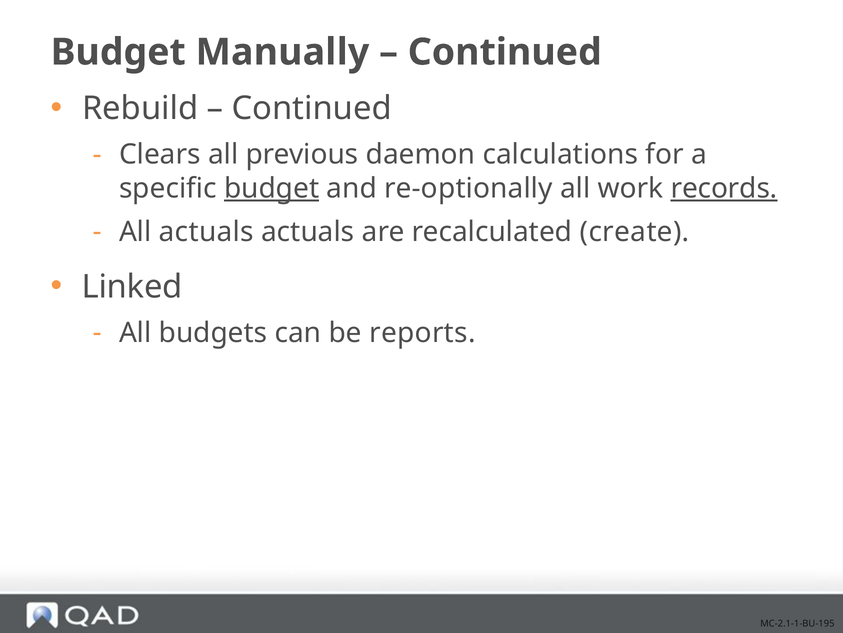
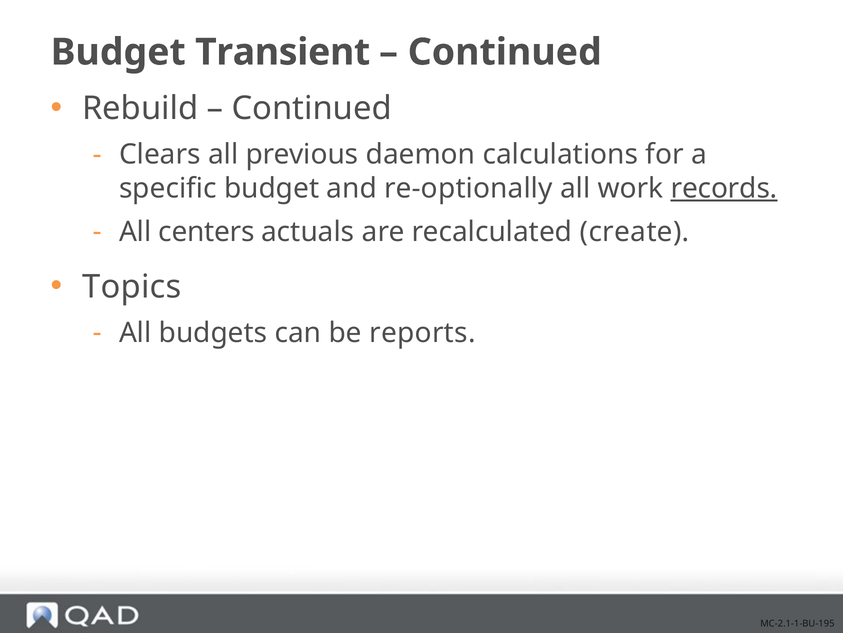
Manually: Manually -> Transient (283, 52)
budget underline: present -> none (272, 188)
All actuals: actuals -> centers (207, 232)
Linked: Linked -> Topics (132, 287)
